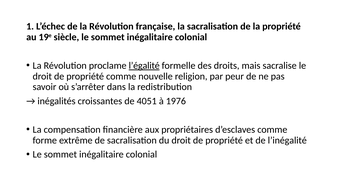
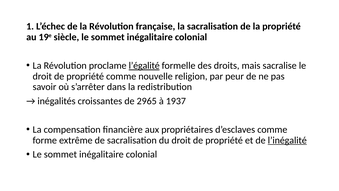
4051: 4051 -> 2965 (147, 101)
1976: 1976 -> 1937 (176, 101)
l’inégalité underline: none -> present (287, 140)
